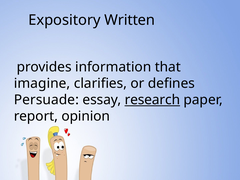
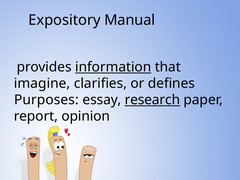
Written: Written -> Manual (130, 20)
information underline: none -> present (113, 67)
Persuade: Persuade -> Purposes (46, 100)
